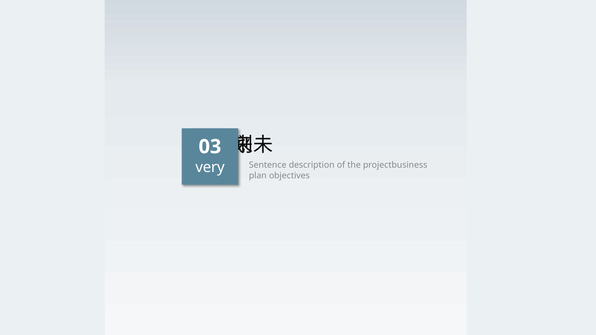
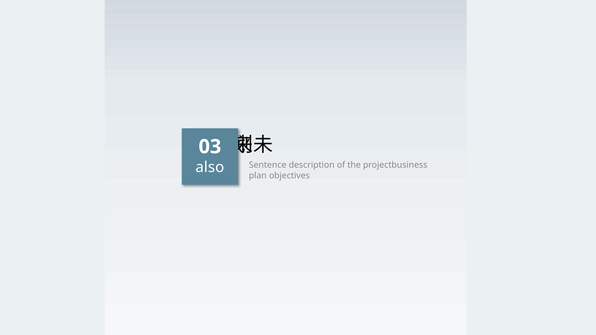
very: very -> also (210, 167)
